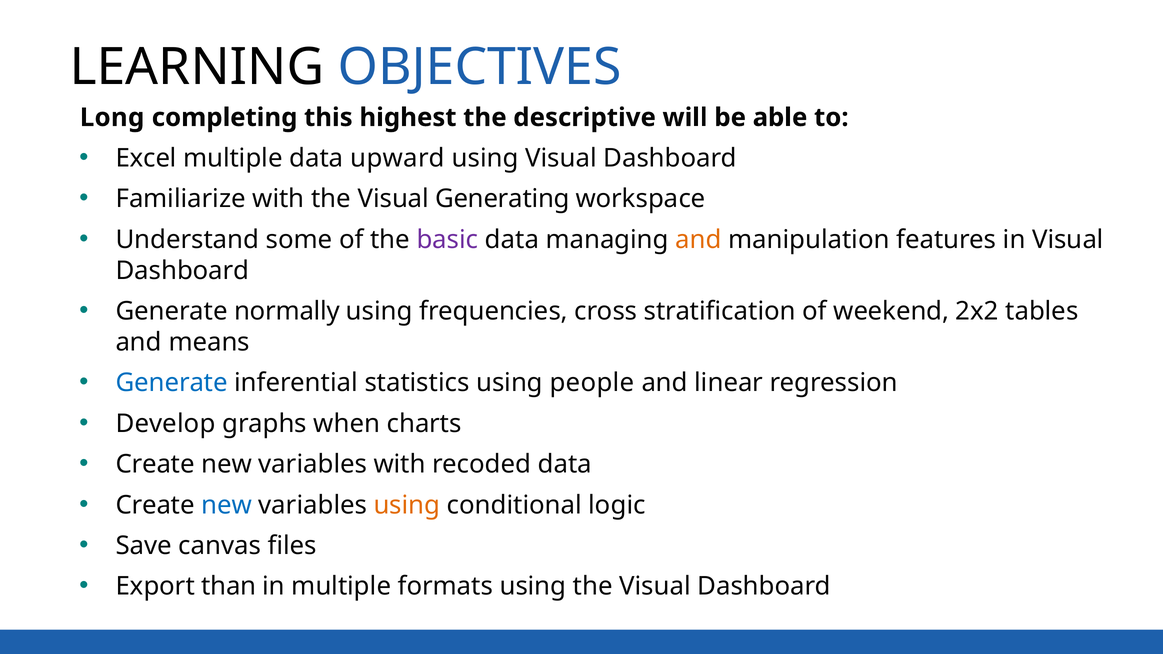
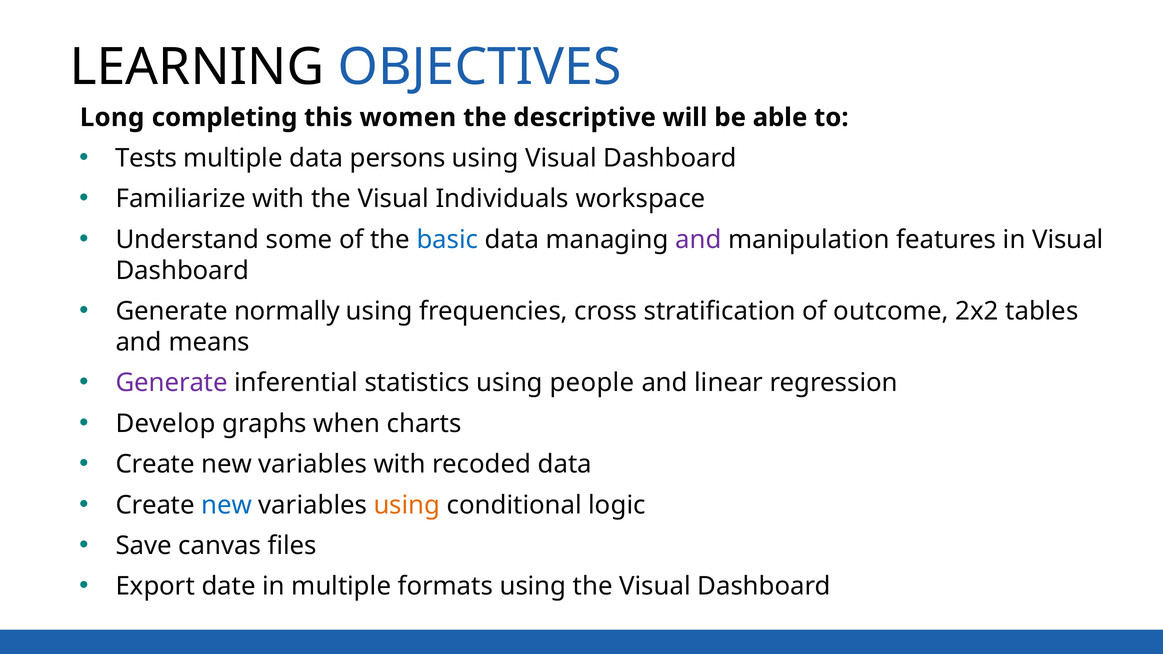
highest: highest -> women (408, 118)
Excel: Excel -> Tests (146, 158)
upward: upward -> persons (398, 158)
Generating: Generating -> Individuals (502, 199)
basic colour: purple -> blue (447, 240)
and colour: orange -> purple (698, 240)
weekend: weekend -> outcome (891, 311)
Generate colour: blue -> purple (172, 383)
than: than -> date (229, 587)
